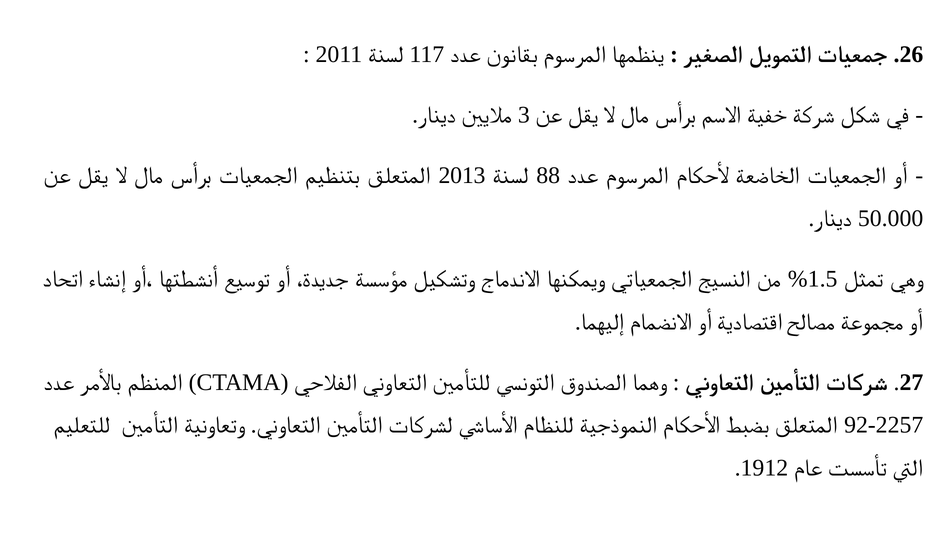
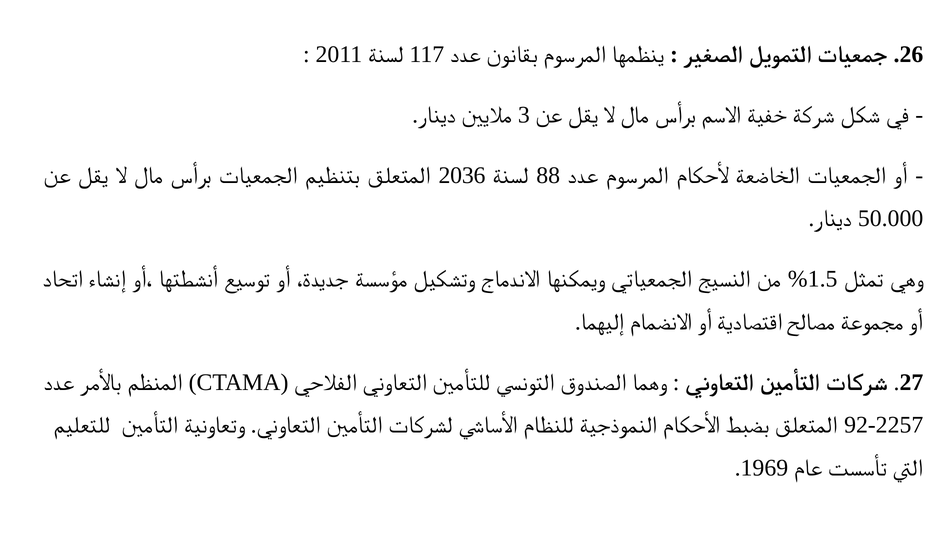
2013: 2013 -> 2036 (462, 175)
1912: 1912 -> 1969 (764, 468)
